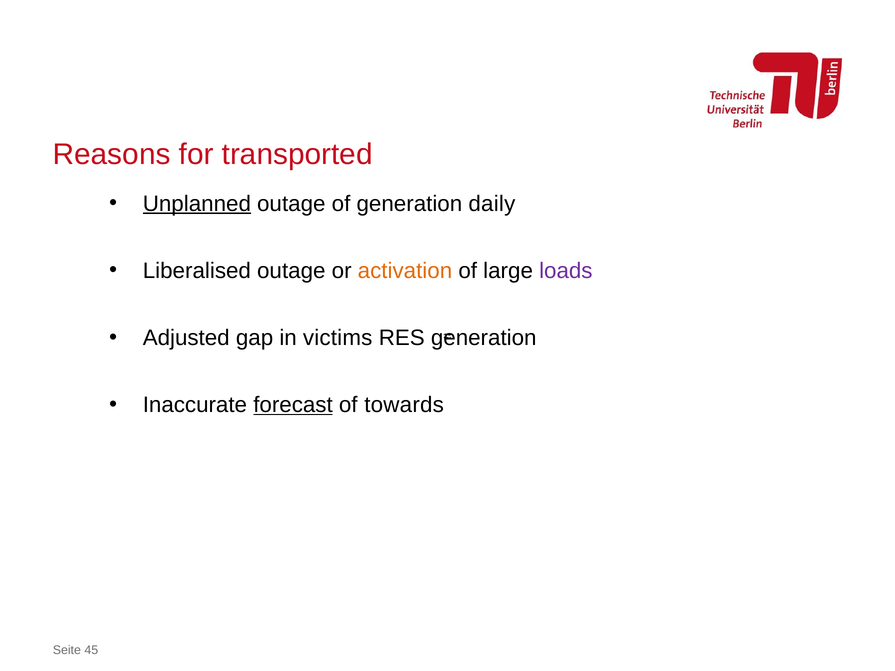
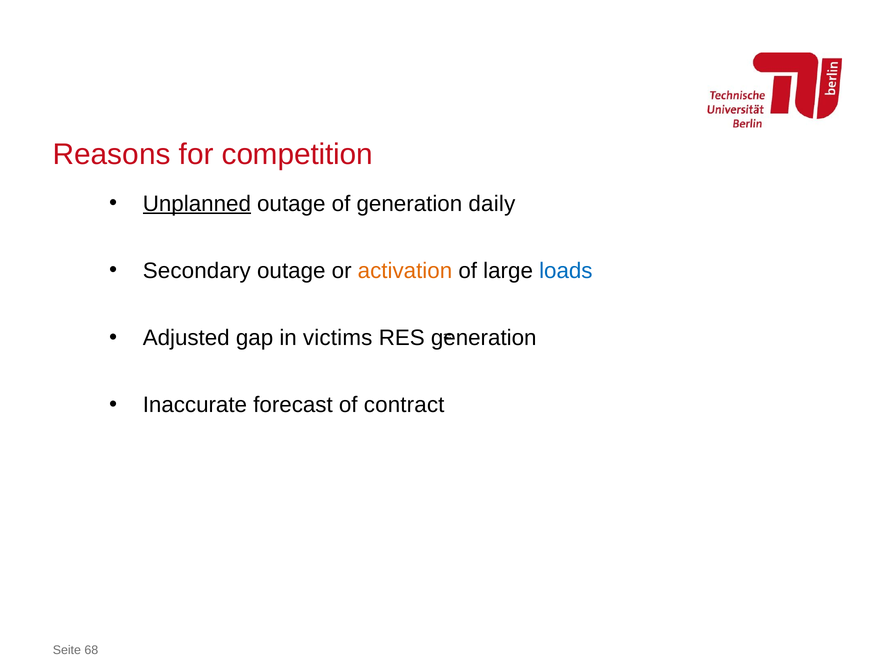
transported: transported -> competition (297, 154)
Liberalised: Liberalised -> Secondary (197, 271)
loads colour: purple -> blue (566, 271)
forecast underline: present -> none (293, 405)
towards: towards -> contract (404, 405)
45: 45 -> 68 (91, 650)
